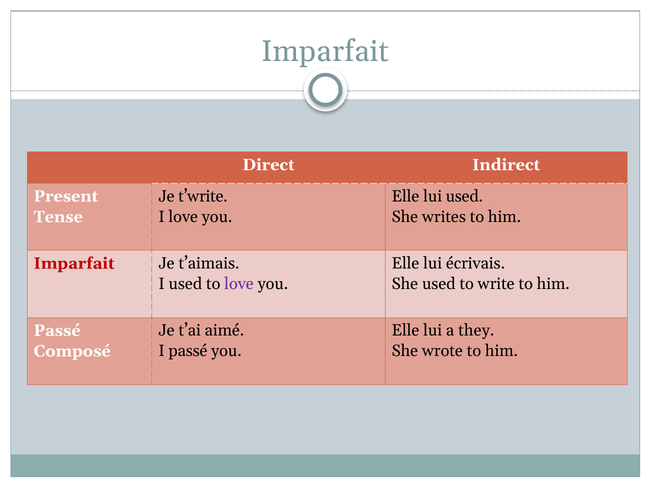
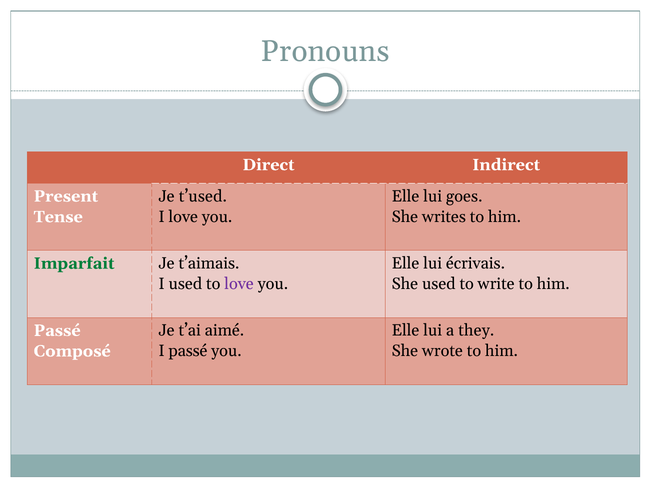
Imparfait: Imparfait -> Pronouns (325, 51)
t’write: t’write -> t’used (203, 196)
lui used: used -> goes (464, 196)
Imparfait colour: red -> green (74, 264)
